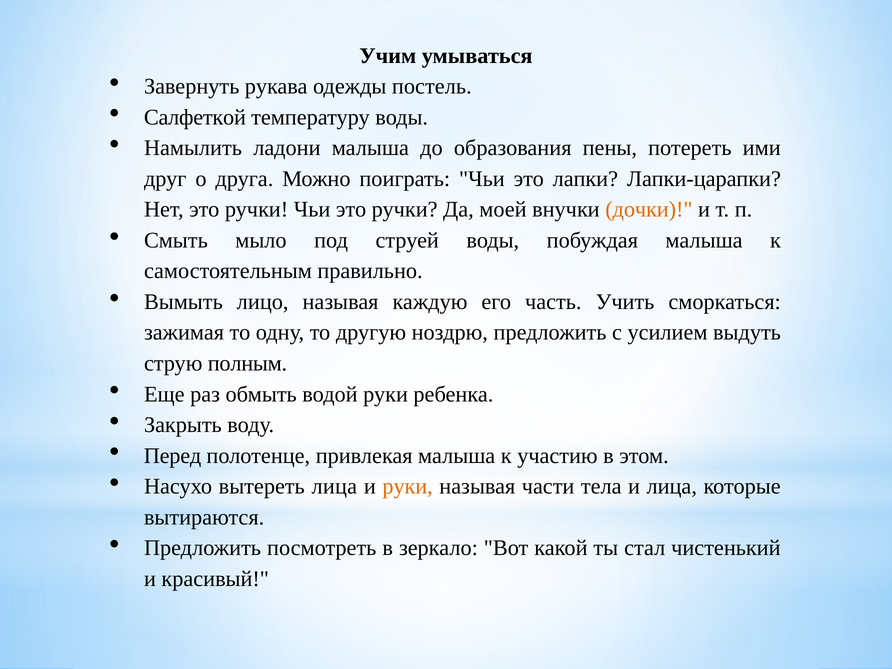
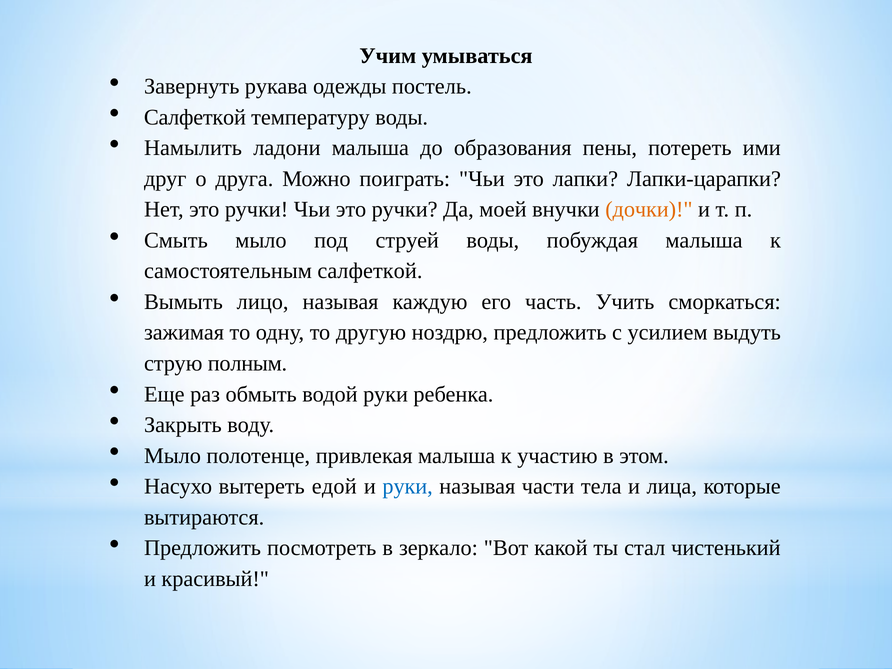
самостоятельным правильно: правильно -> салфеткой (370, 271)
Перед: Перед -> Мыло (172, 456)
вытереть лица: лица -> едой (334, 486)
руки colour: orange -> blue (408, 486)
